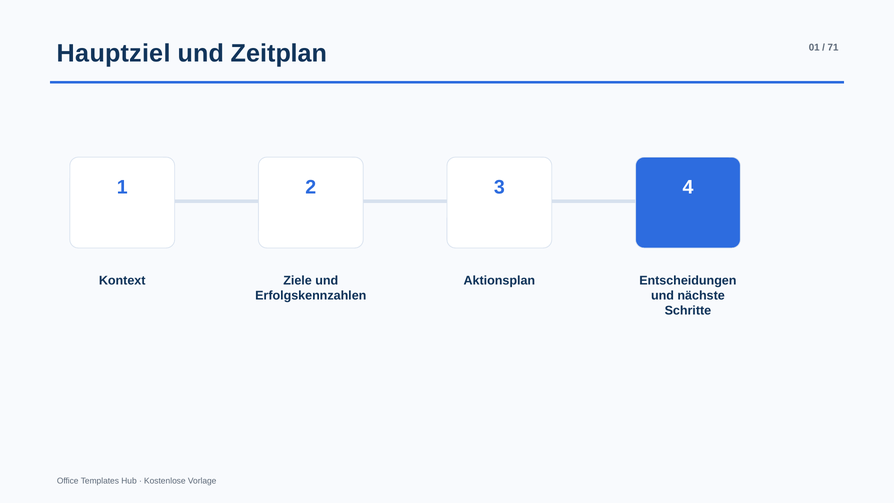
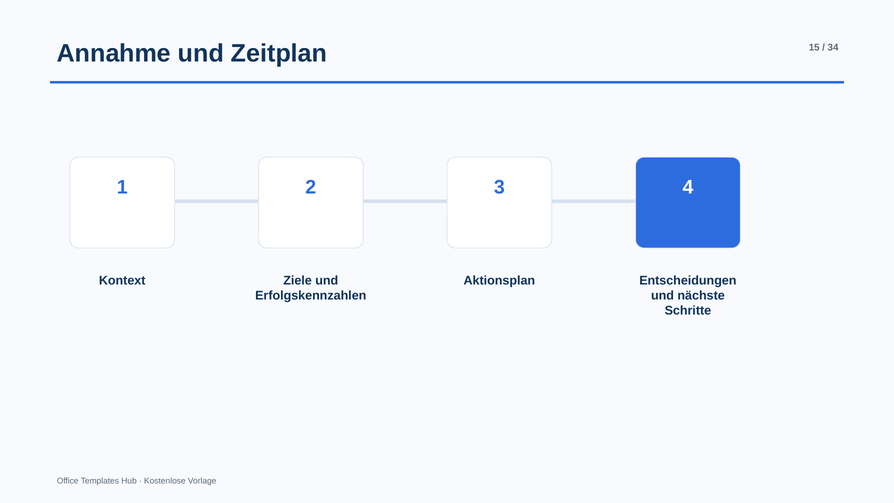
Hauptziel: Hauptziel -> Annahme (114, 54)
01: 01 -> 15 (814, 48)
71: 71 -> 34 (833, 48)
